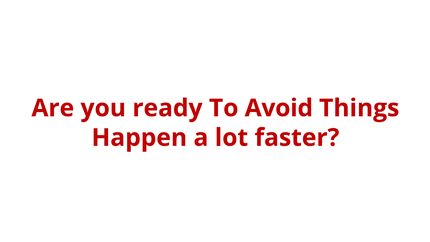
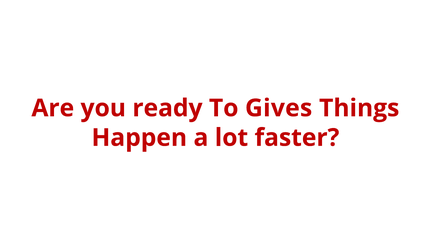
Avoid: Avoid -> Gives (279, 108)
